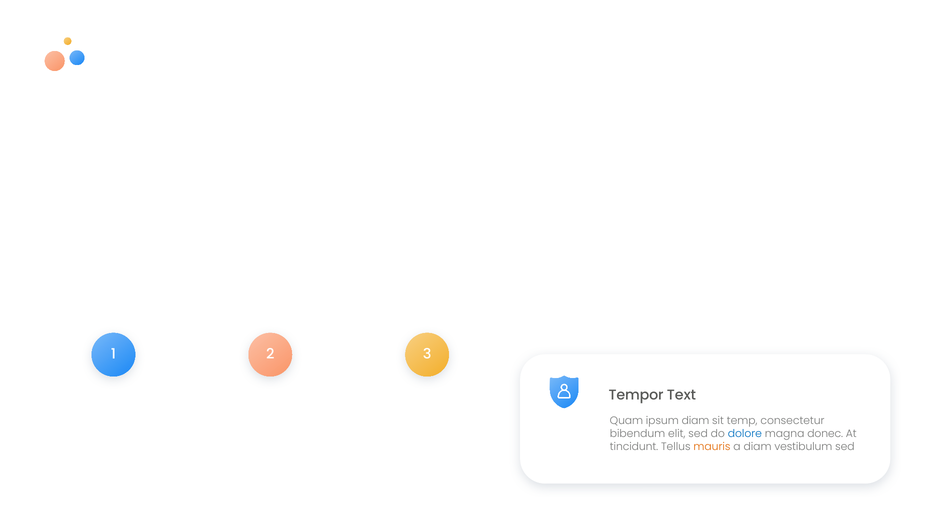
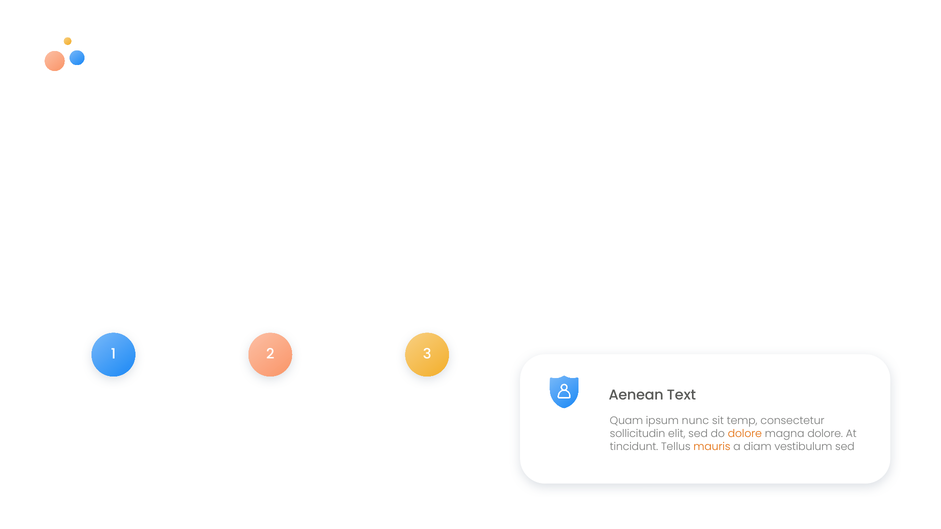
Tempor: Tempor -> Aenean (636, 395)
ipsum diam: diam -> nunc (695, 421)
bibendum: bibendum -> sollicitudin (638, 434)
dolore colour: blue -> orange (745, 434)
magna donec: donec -> dolore (825, 434)
